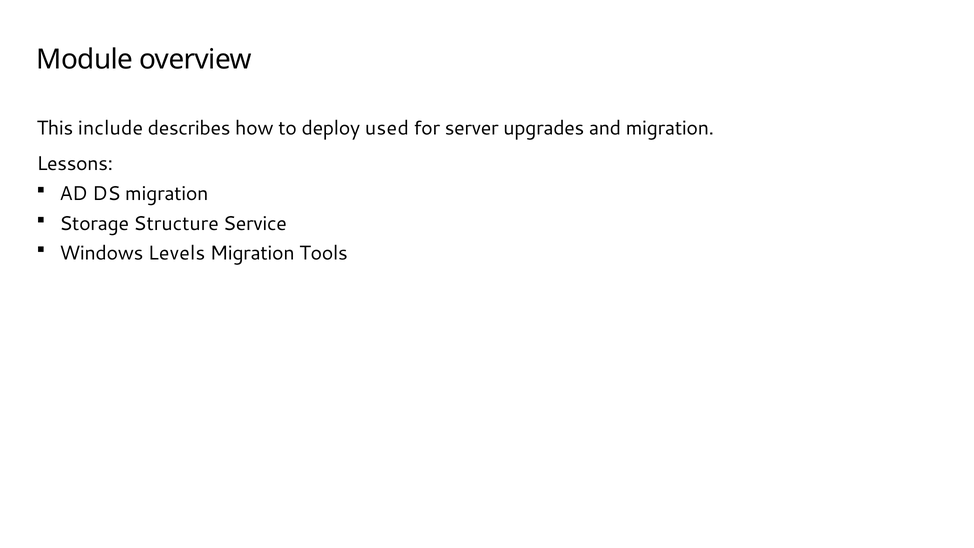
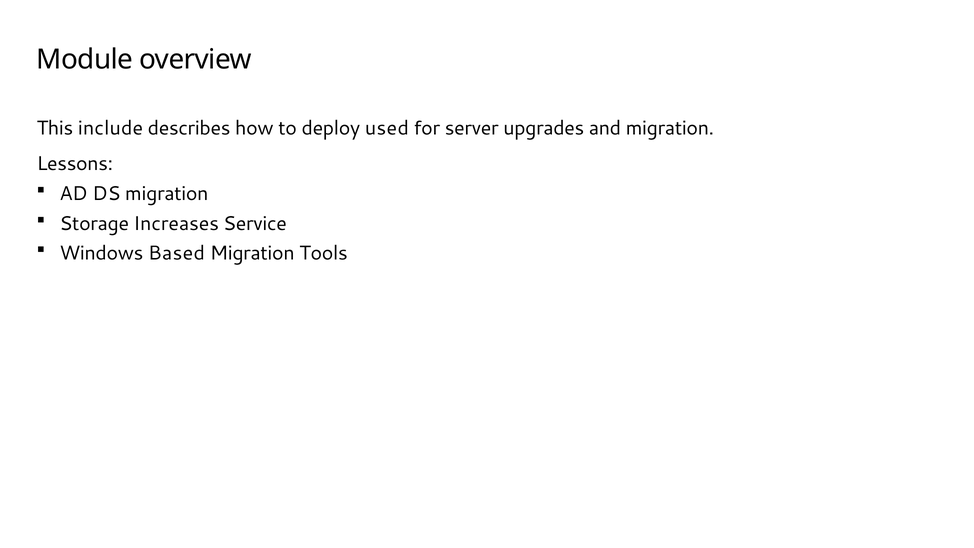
Structure: Structure -> Increases (176, 223)
Levels: Levels -> Based (176, 253)
